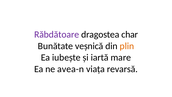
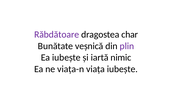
plin colour: orange -> purple (127, 46)
mare: mare -> nimic (121, 57)
avea-n: avea-n -> viața-n (71, 69)
viața revarsă: revarsă -> iubește (122, 69)
